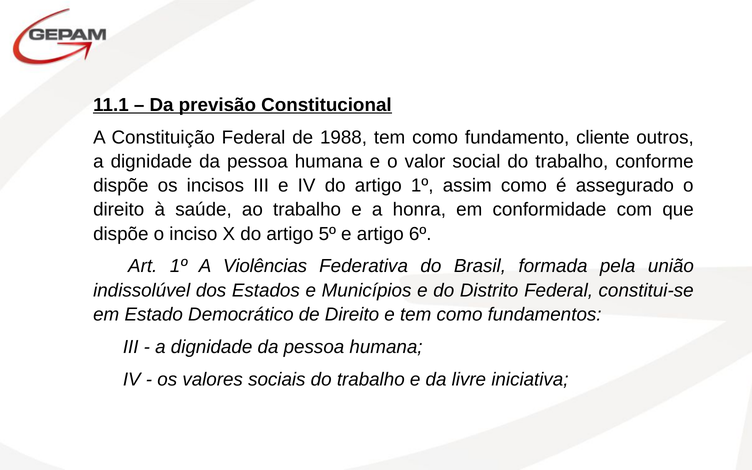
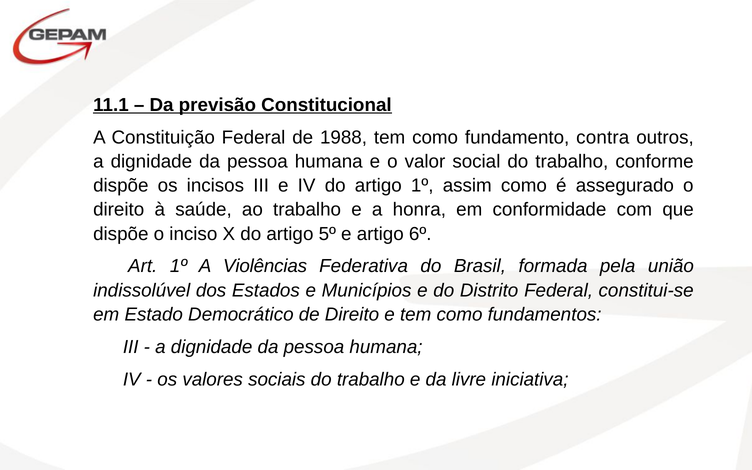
cliente: cliente -> contra (603, 137)
